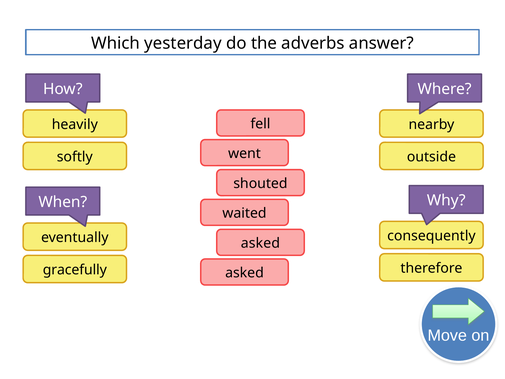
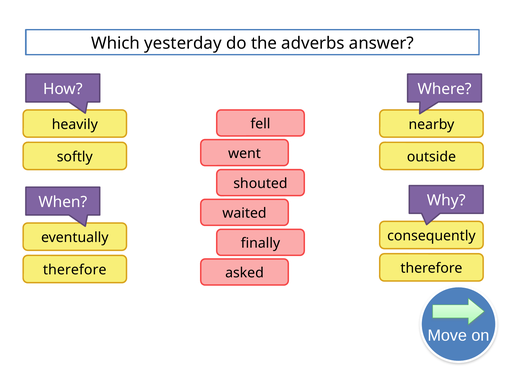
asked: asked -> finally (260, 243)
gracefully: gracefully -> therefore (75, 270)
